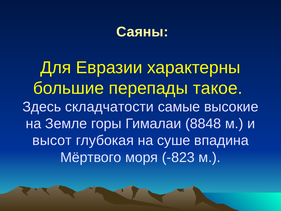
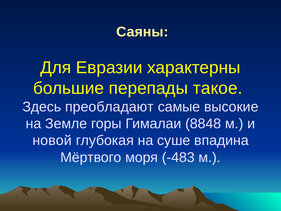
складчатости: складчатости -> преобладают (109, 107)
высот: высот -> новой (52, 140)
-823: -823 -> -483 (178, 157)
